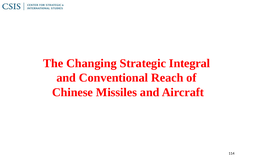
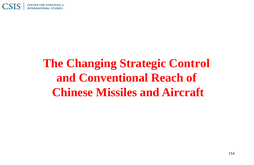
Integral: Integral -> Control (189, 63)
